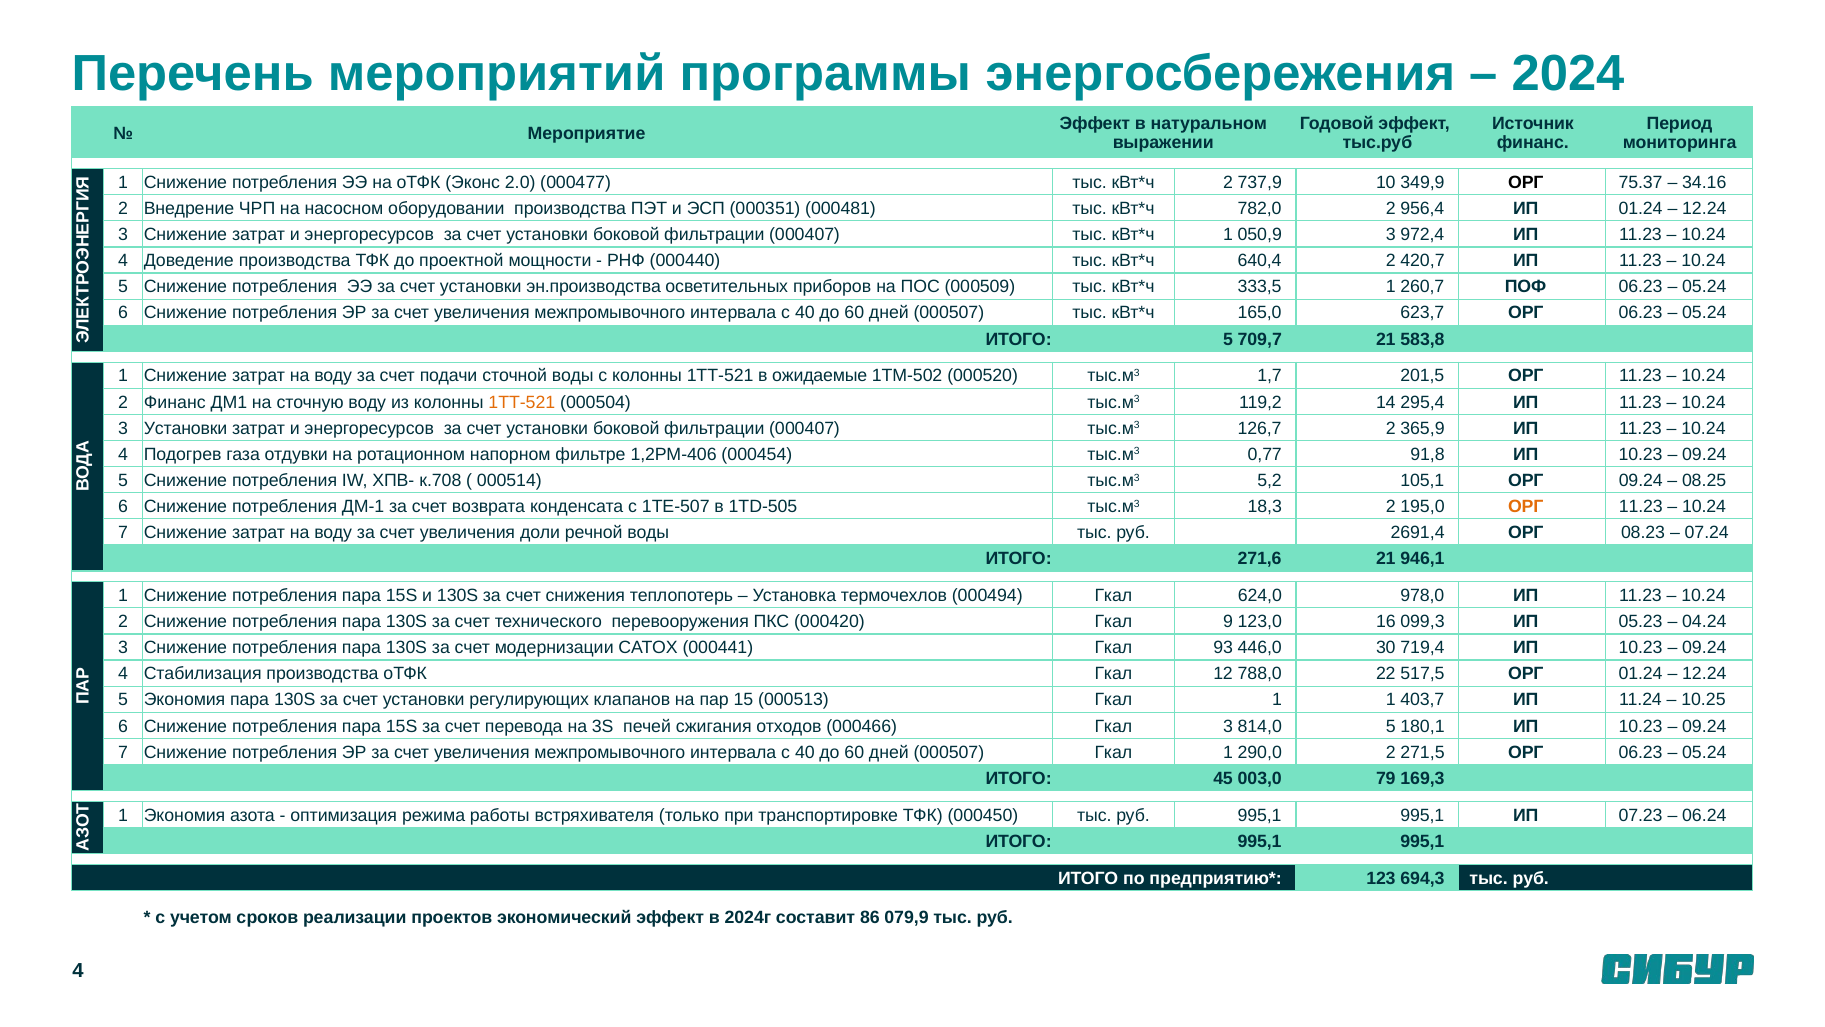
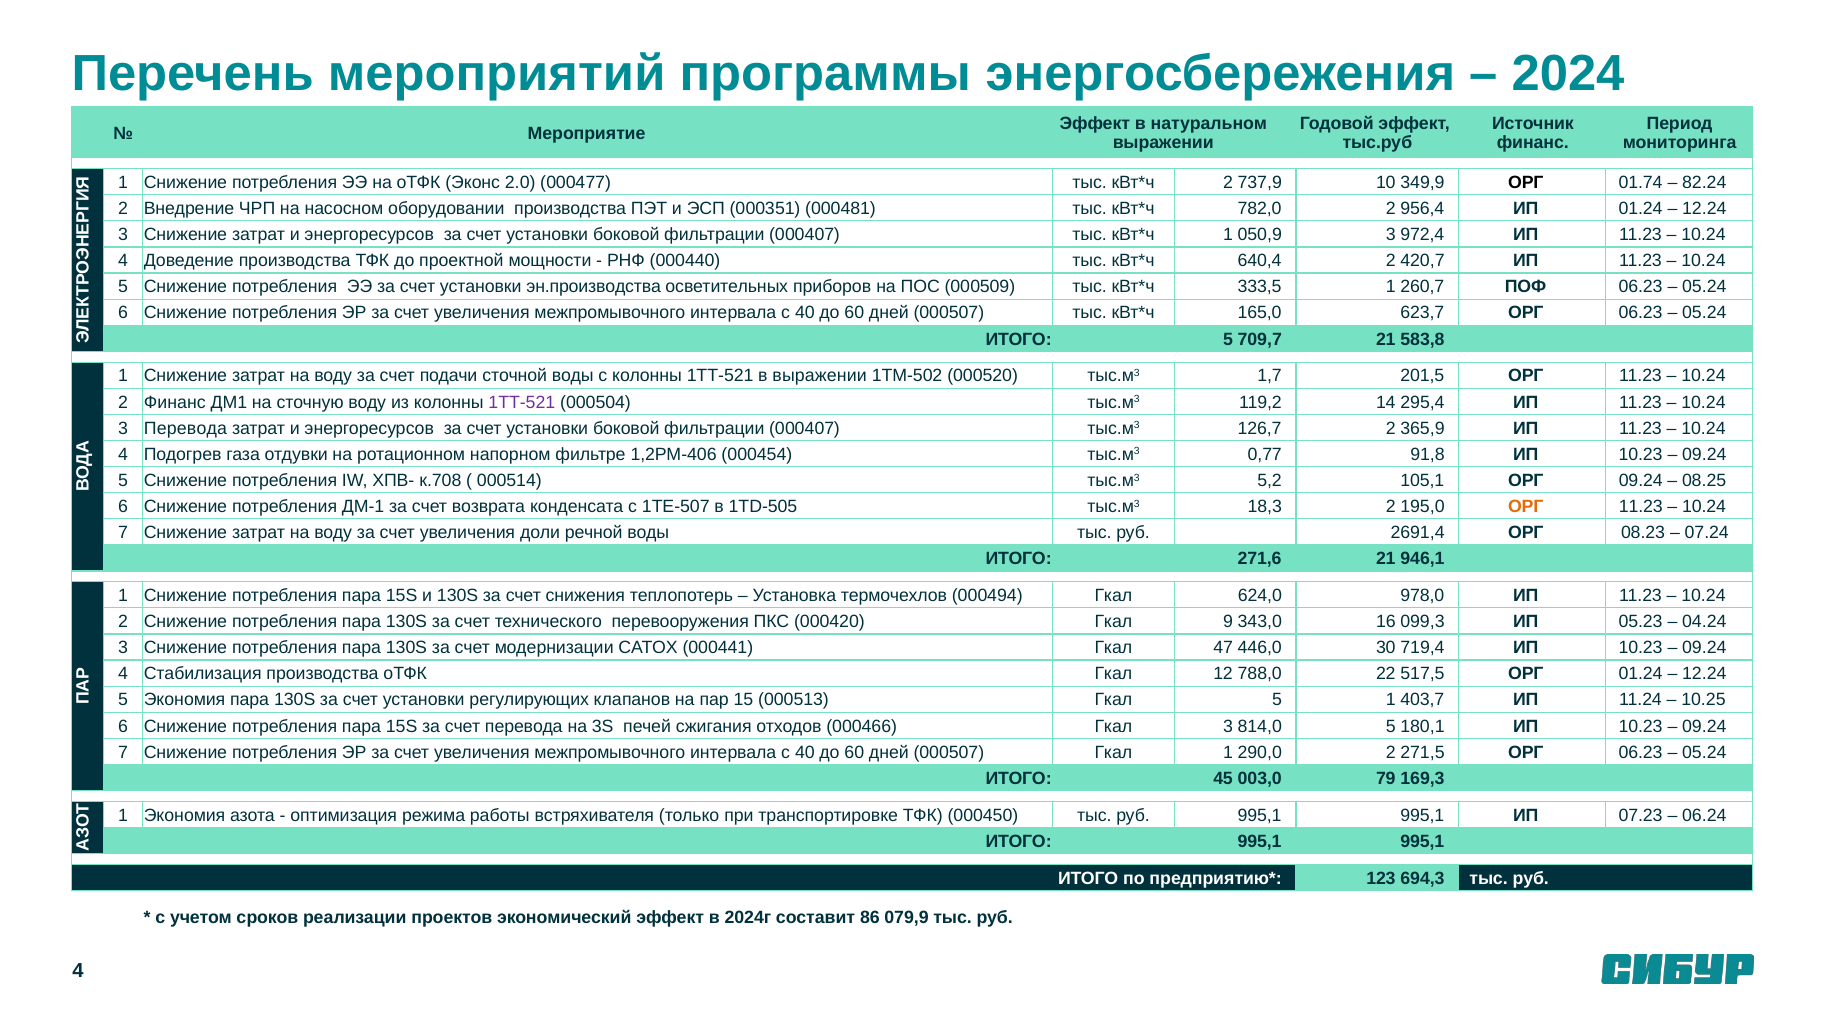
75.37: 75.37 -> 01.74 (1641, 183)
34.16: 34.16 -> 82.24 (1704, 183)
в ожидаемые: ожидаемые -> выражении (820, 376)
1ТТ-521 colour: orange -> purple (522, 402)
3 Установки: Установки -> Перевода (185, 428)
123,0: 123,0 -> 343,0 (1260, 622)
93: 93 -> 47 (1223, 648)
000513 Гкал 1: 1 -> 5 (1277, 700)
